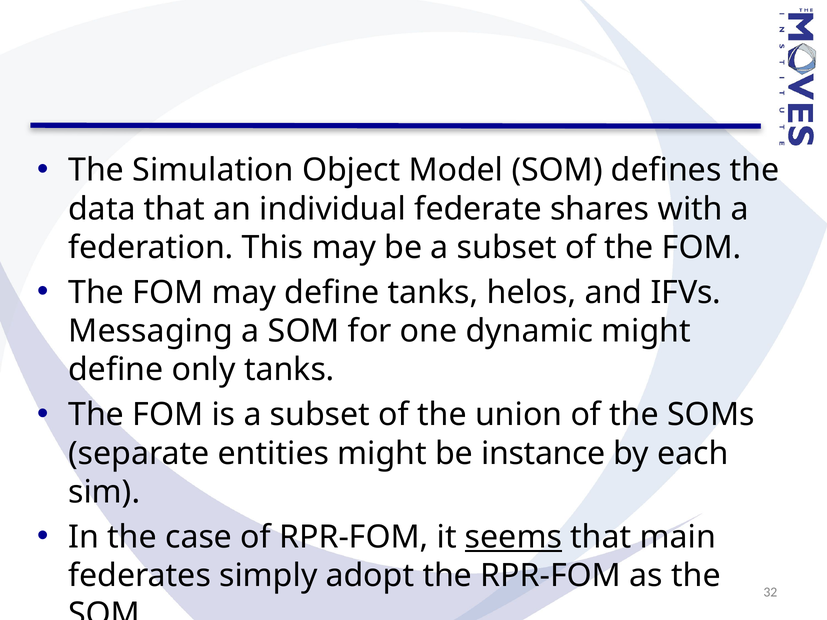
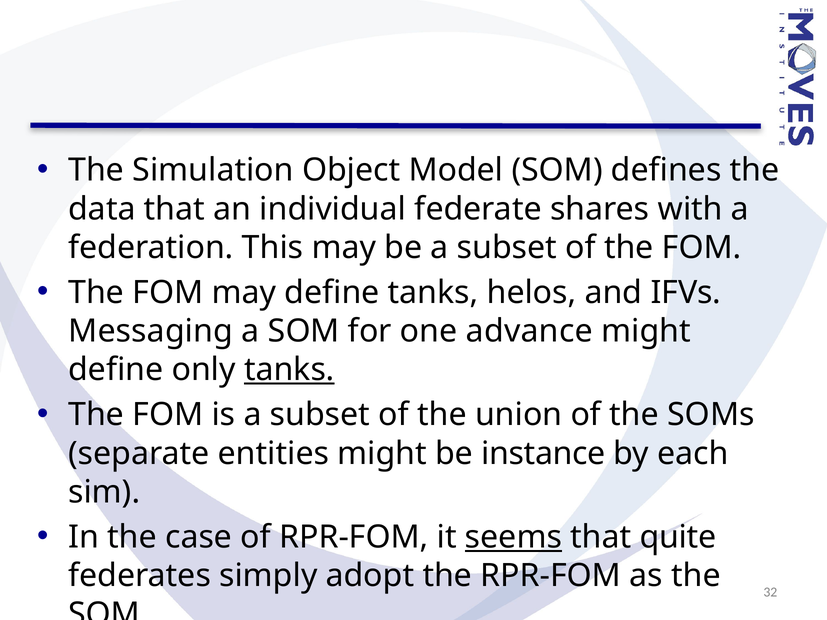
dynamic: dynamic -> advance (529, 331)
tanks underline: none -> present (289, 370)
main: main -> quite (678, 537)
